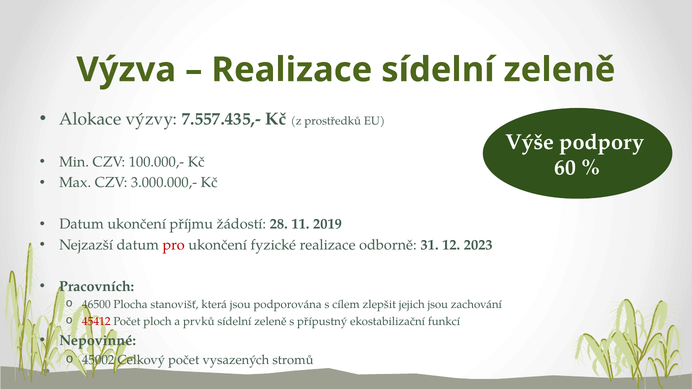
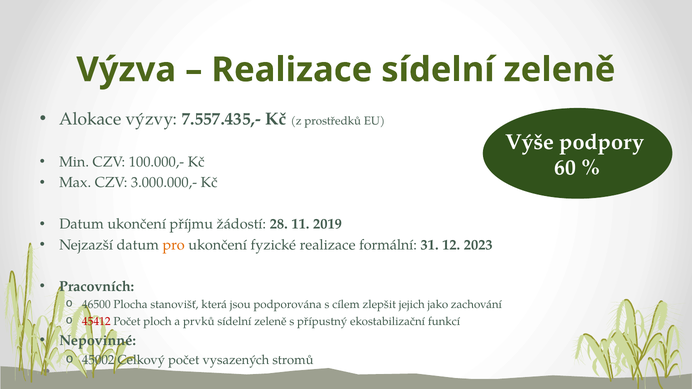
pro colour: red -> orange (174, 245)
odborně: odborně -> formální (388, 245)
jejich jsou: jsou -> jako (438, 305)
